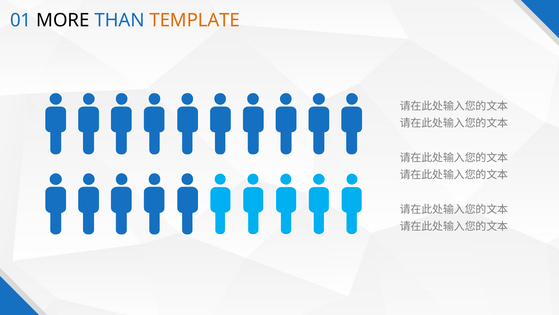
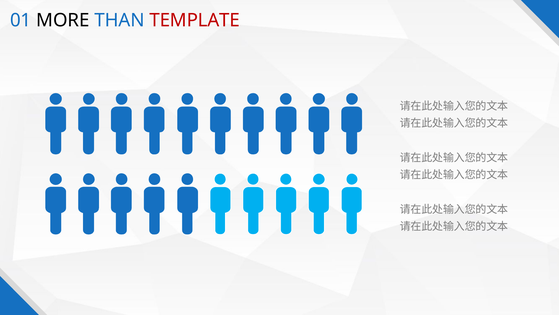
TEMPLATE colour: orange -> red (195, 20)
